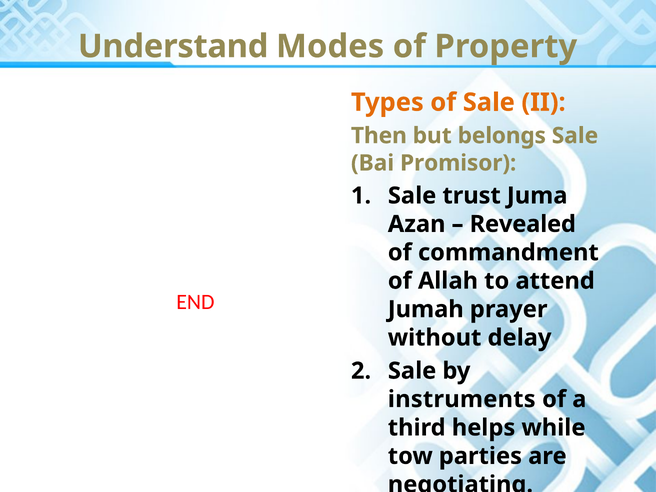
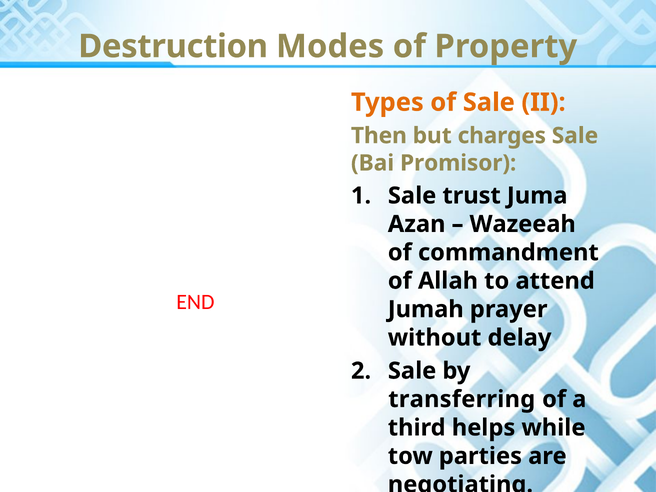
Understand: Understand -> Destruction (173, 46)
belongs: belongs -> charges (502, 136)
Revealed: Revealed -> Wazeeah (523, 224)
instruments: instruments -> transferring (462, 399)
